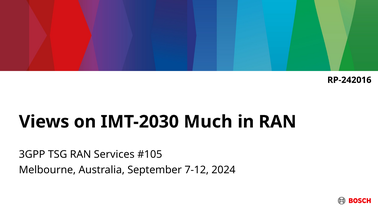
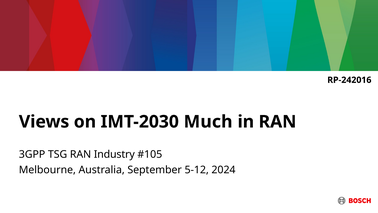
Services: Services -> Industry (114, 154)
7-12: 7-12 -> 5-12 (197, 170)
